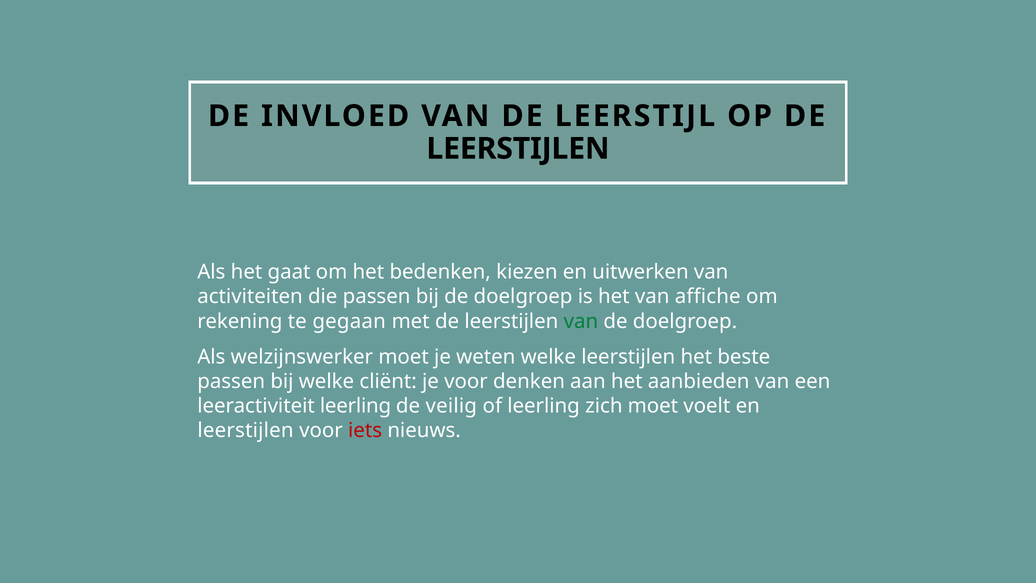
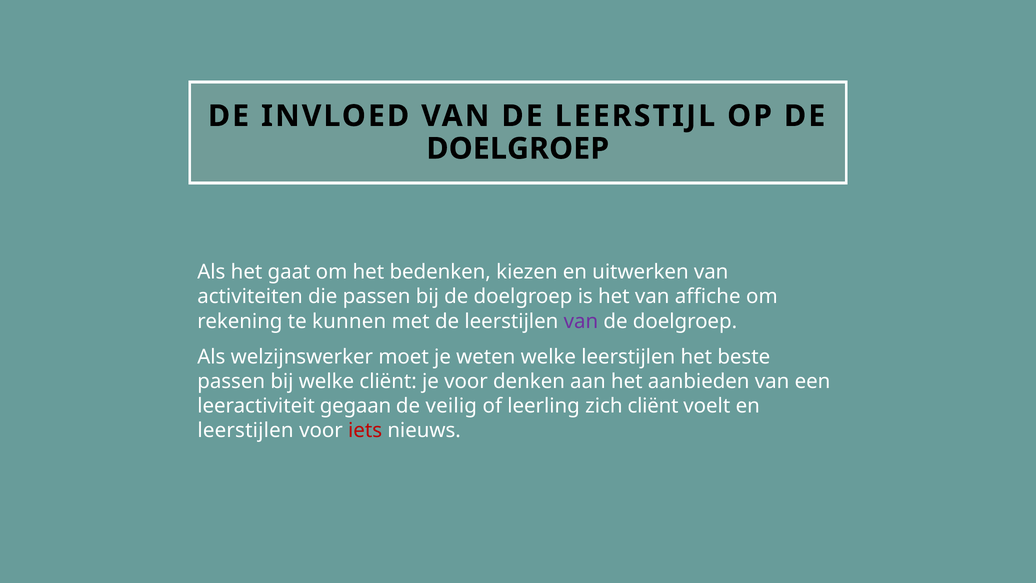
LEERSTIJLEN: LEERSTIJLEN -> DOELGROEP (518, 149)
gegaan: gegaan -> kunnen (349, 321)
van colour: green -> purple (581, 321)
leeractiviteit leerling: leerling -> gegaan (356, 406)
zich moet: moet -> cliënt (653, 406)
